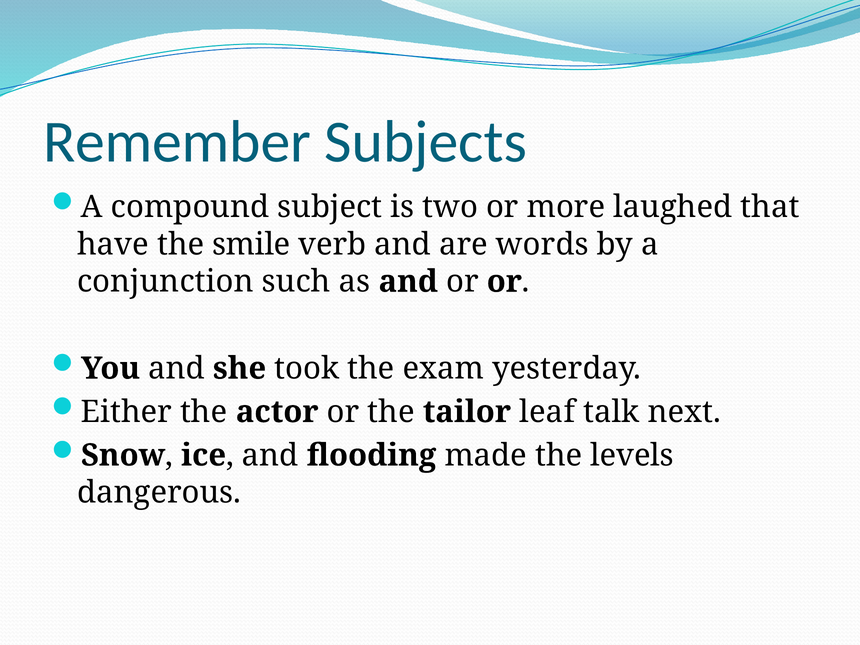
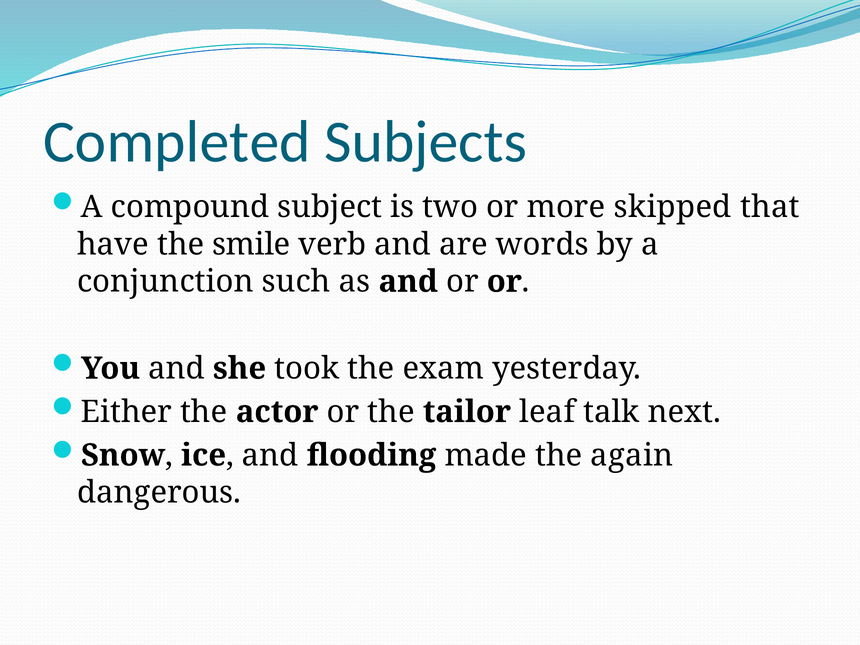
Remember: Remember -> Completed (177, 142)
laughed: laughed -> skipped (673, 207)
levels: levels -> again (632, 455)
